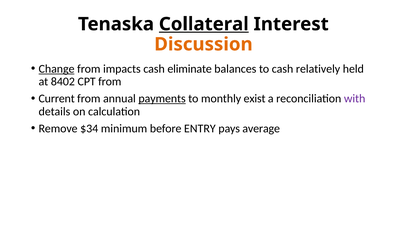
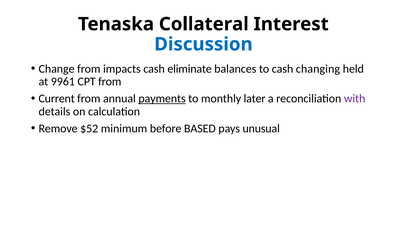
Collateral underline: present -> none (204, 24)
Discussion colour: orange -> blue (203, 44)
Change underline: present -> none (57, 69)
relatively: relatively -> changing (318, 69)
8402: 8402 -> 9961 (63, 82)
exist: exist -> later (255, 99)
$34: $34 -> $52 (89, 128)
ENTRY: ENTRY -> BASED (200, 128)
average: average -> unusual (261, 128)
